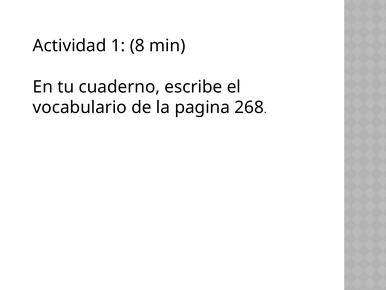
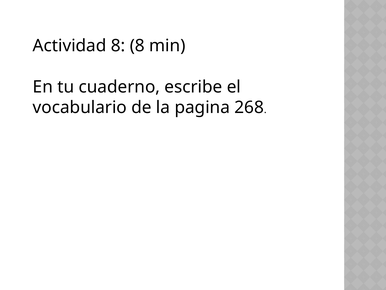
Actividad 1: 1 -> 8 (118, 46)
